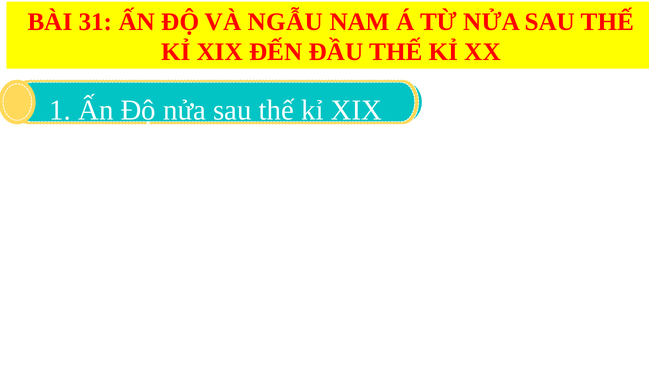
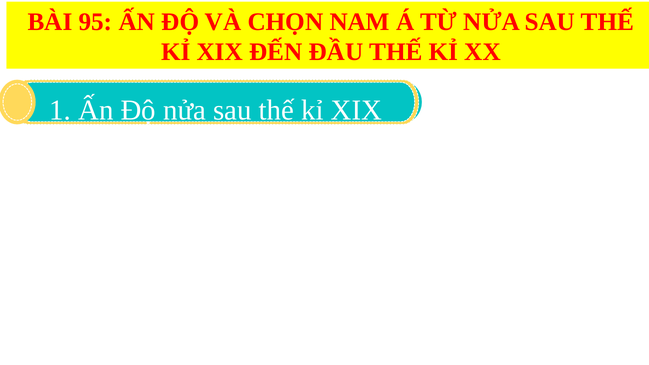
31: 31 -> 95 (96, 22)
NGẪU: NGẪU -> CHỌN (285, 22)
